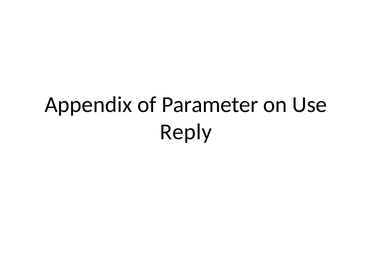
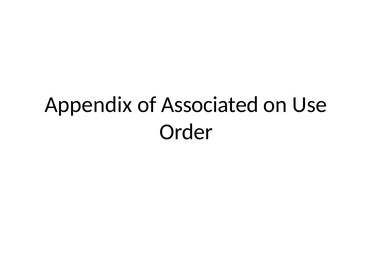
Parameter: Parameter -> Associated (210, 105)
Reply: Reply -> Order (186, 132)
